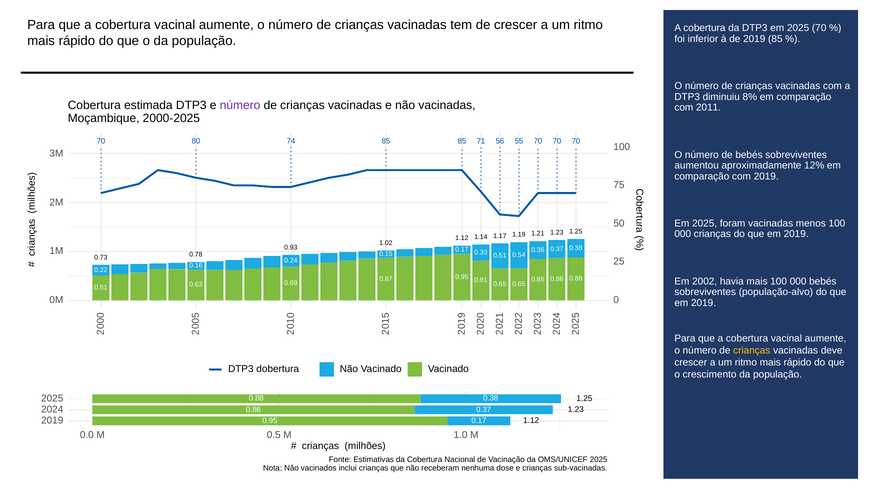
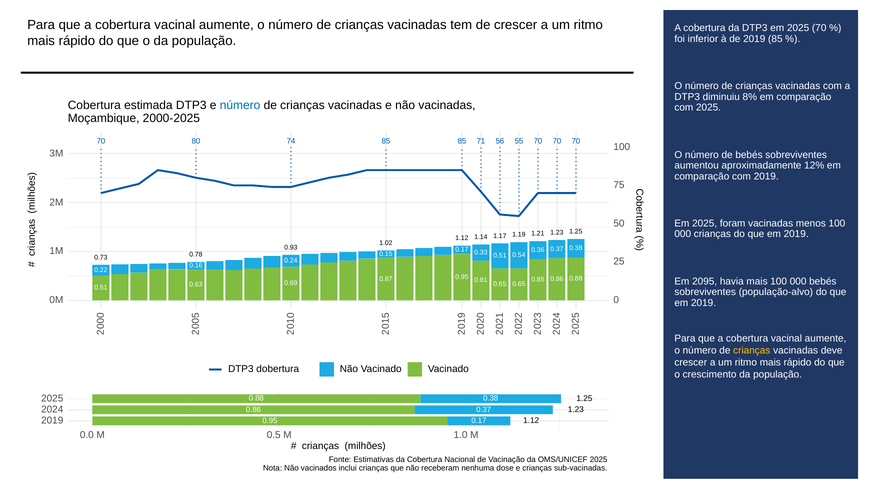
número colour: purple -> blue (240, 105)
com 2011: 2011 -> 2025 (709, 108)
2002: 2002 -> 2095 (705, 281)
